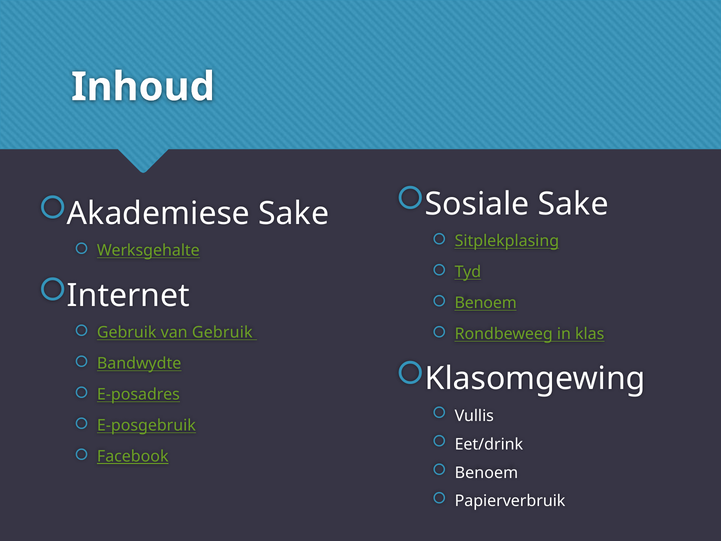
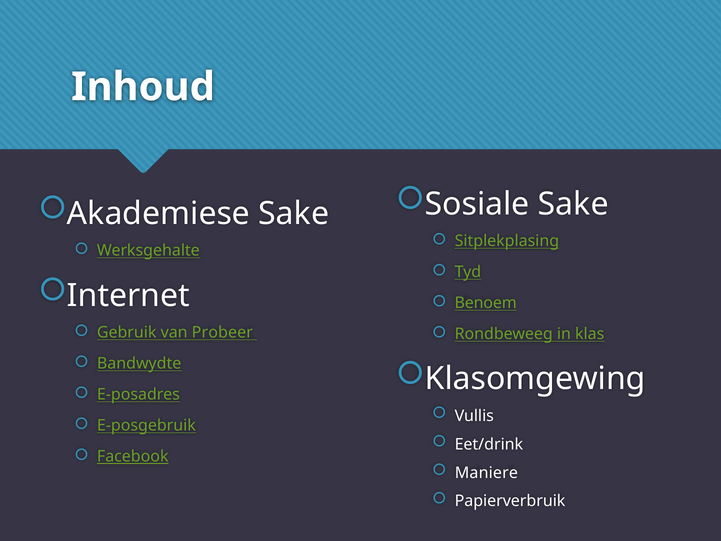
van Gebruik: Gebruik -> Probeer (222, 332)
Benoem: Benoem -> Maniere (486, 473)
